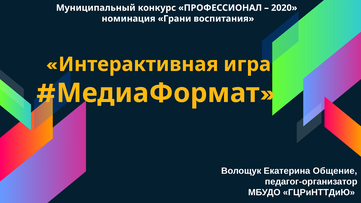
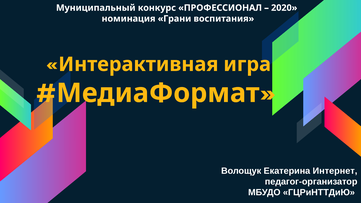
Общение: Общение -> Интернет (335, 171)
